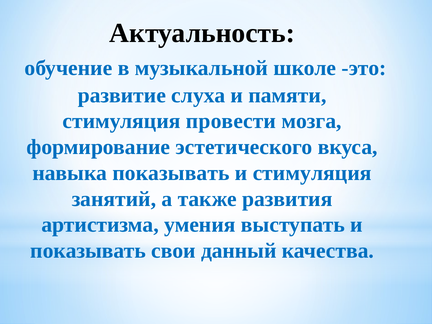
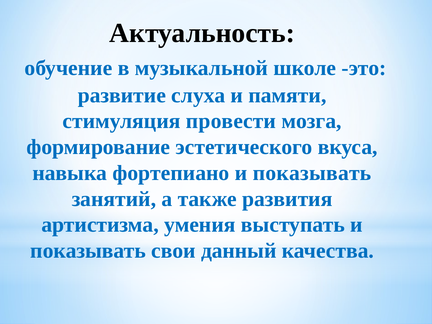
навыка показывать: показывать -> фортепиано (171, 173)
стимуляция: стимуляция -> показывать (312, 173)
